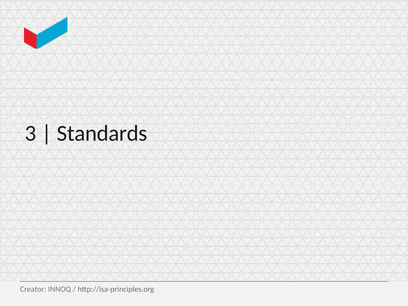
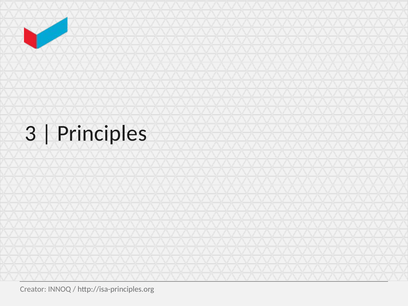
Standards: Standards -> Principles (102, 133)
